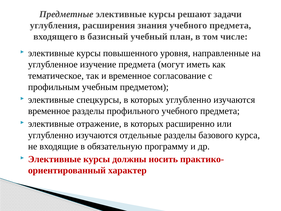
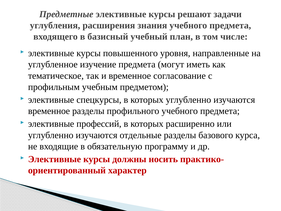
отражение: отражение -> профессий (99, 124)
